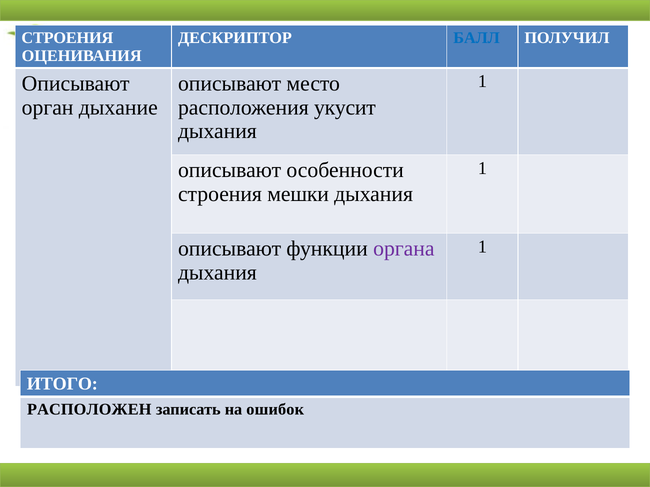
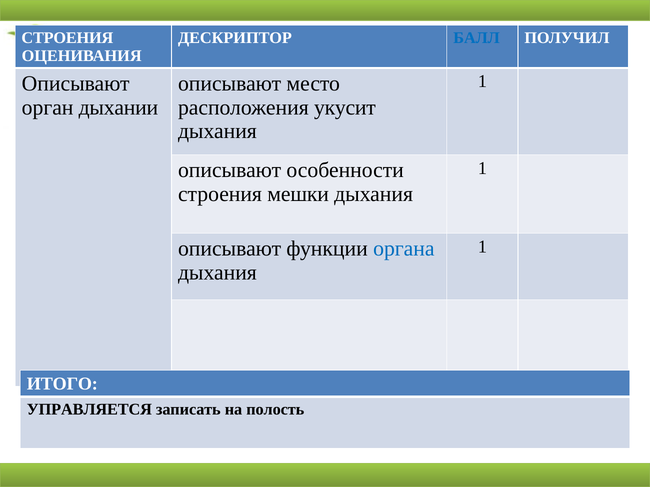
дыхание: дыхание -> дыхании (118, 107)
органа colour: purple -> blue (404, 249)
РАСПОЛОЖЕН: РАСПОЛОЖЕН -> УПРАВЛЯЕТСЯ (89, 410)
ошибок: ошибок -> полость (275, 410)
